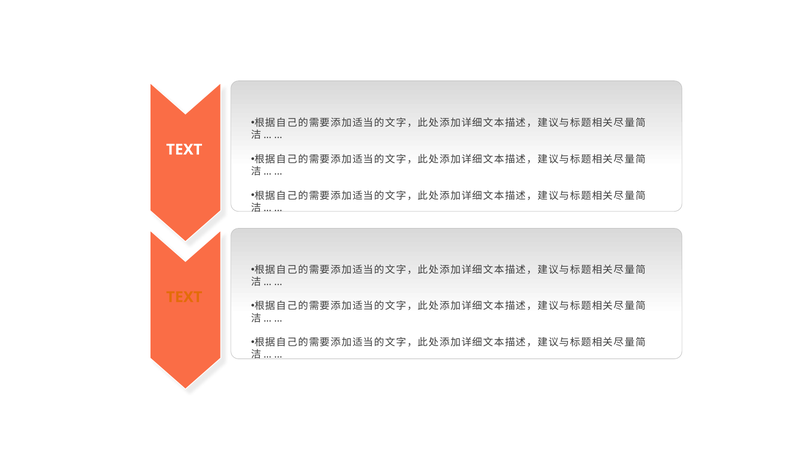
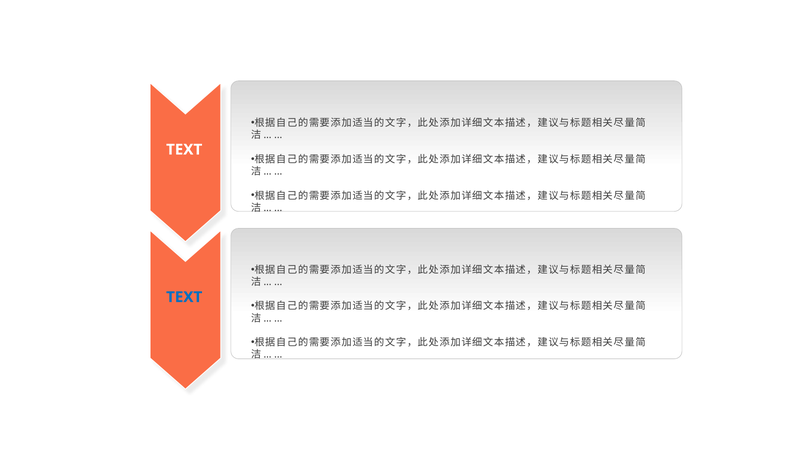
TEXT colour: orange -> blue (184, 297)
